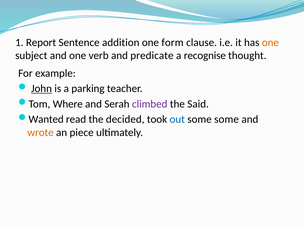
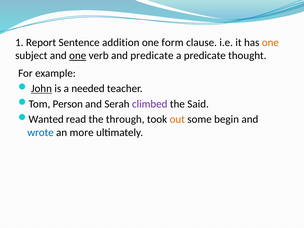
one underline: none -> present (78, 56)
a recognise: recognise -> predicate (205, 56)
parking: parking -> needed (88, 89)
Where: Where -> Person (68, 104)
decided: decided -> through (125, 119)
out colour: blue -> orange (177, 119)
some some: some -> begin (227, 119)
wrote colour: orange -> blue (40, 132)
piece: piece -> more (82, 132)
